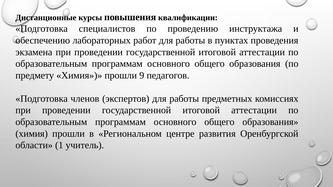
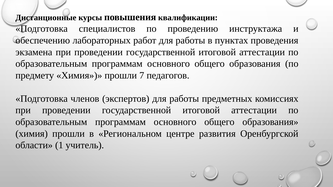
9: 9 -> 7 (142, 75)
